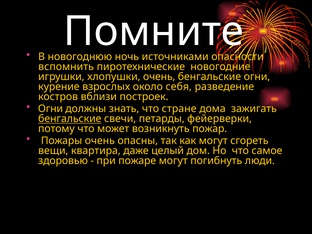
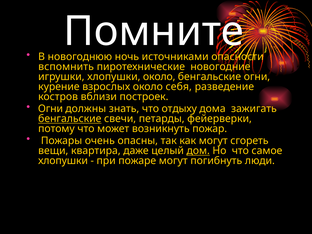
хлопушки очень: очень -> около (159, 77)
стране: стране -> отдыху (179, 109)
дом underline: none -> present (198, 151)
здоровью: здоровью -> хлопушки (63, 161)
